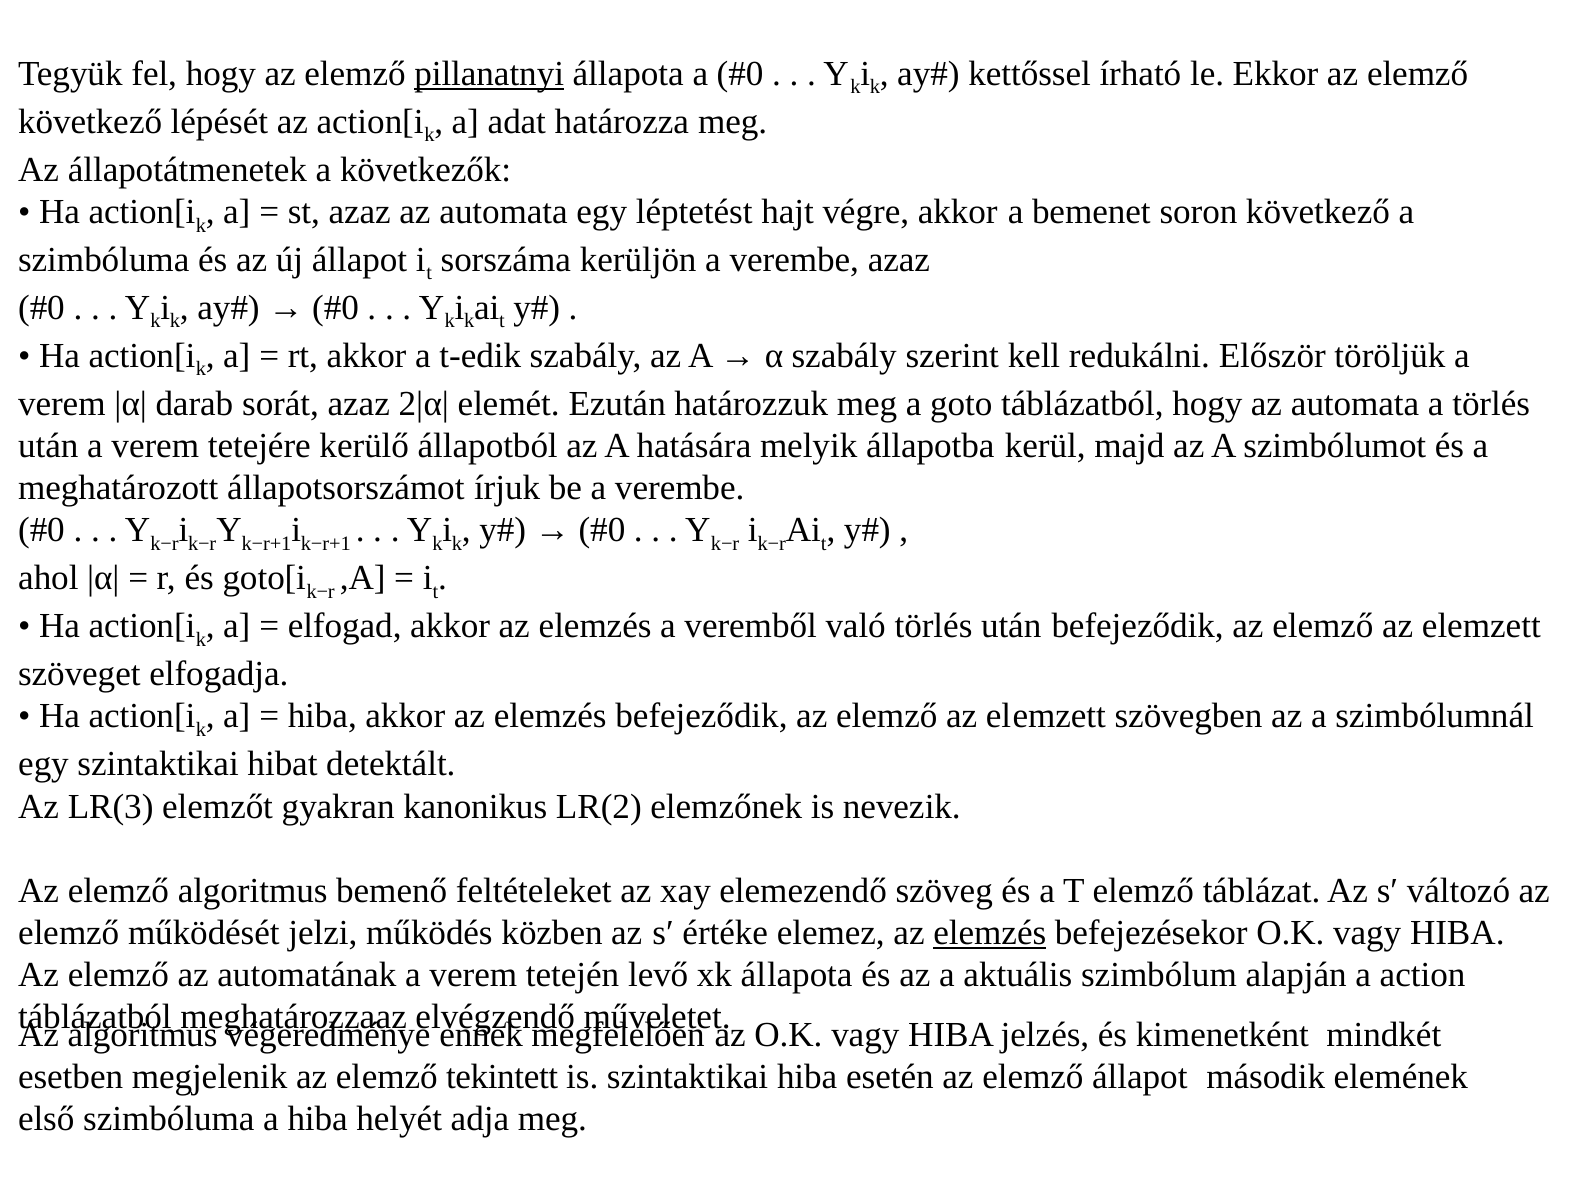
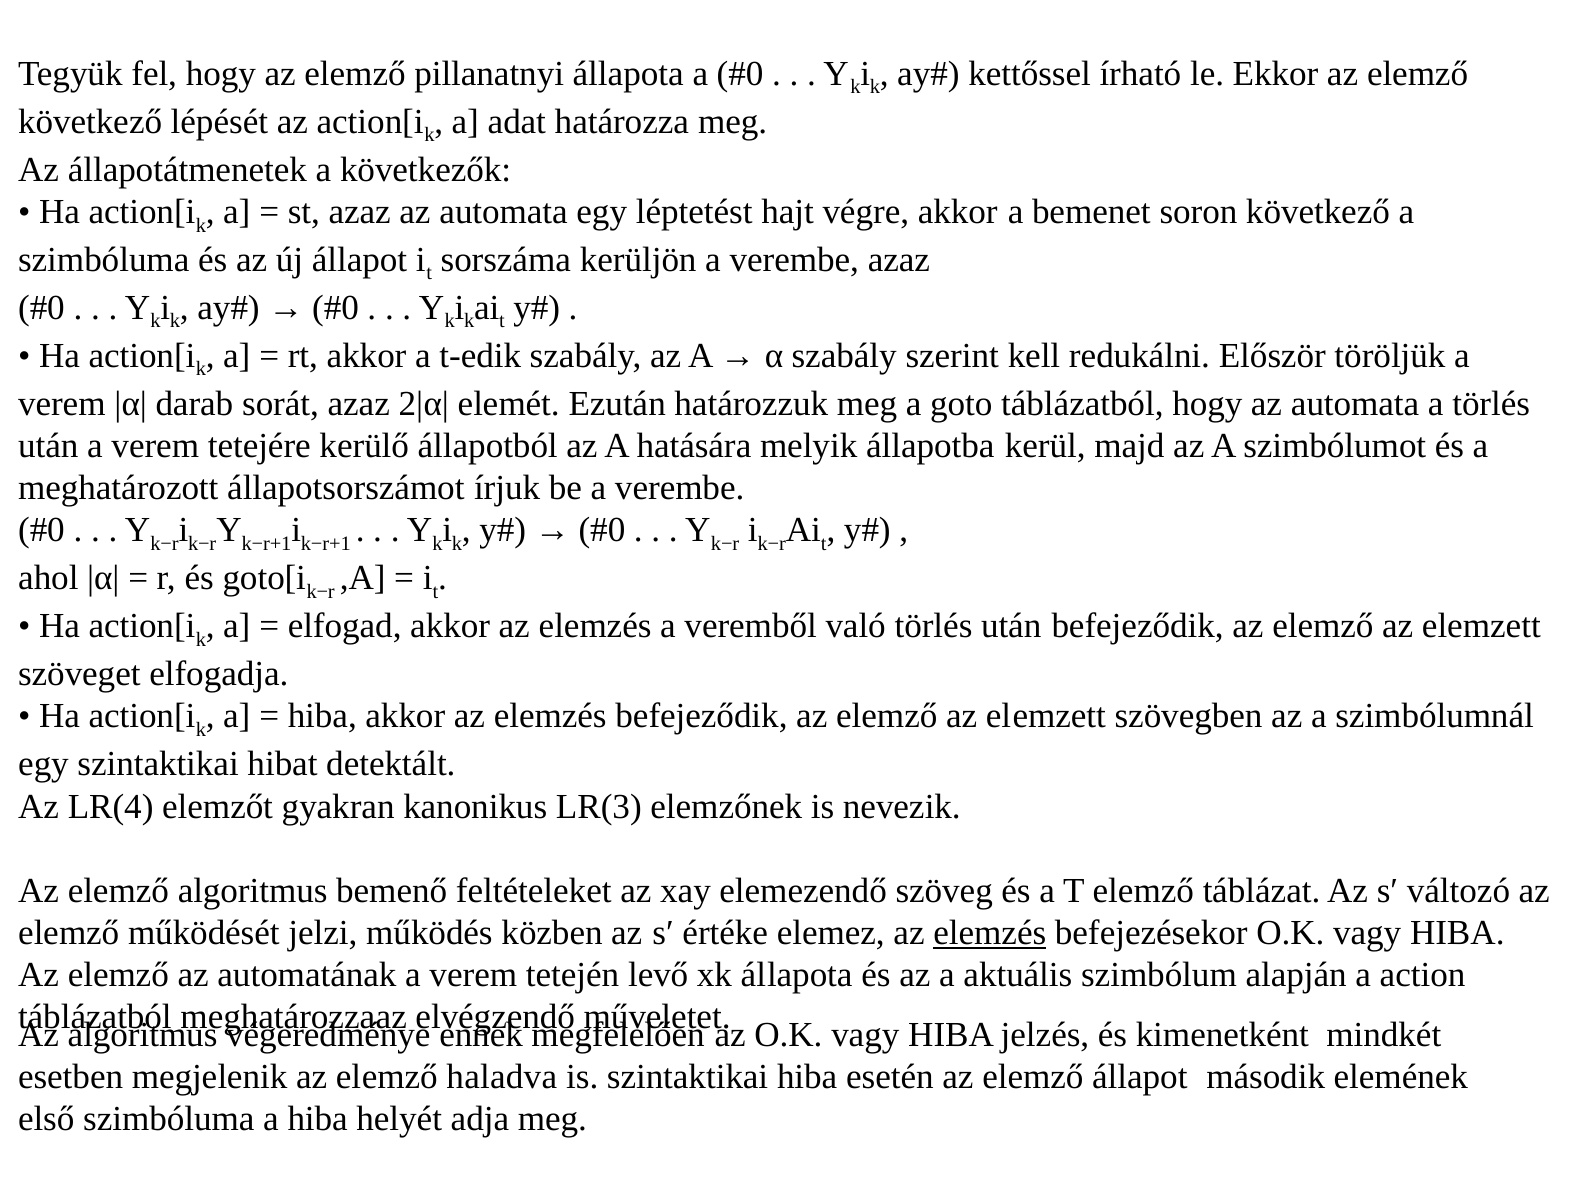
pillanatnyi underline: present -> none (489, 74)
LR(3: LR(3 -> LR(4 (111, 807)
LR(2: LR(2 -> LR(3 (599, 807)
tekintett: tekintett -> haladva (502, 1077)
